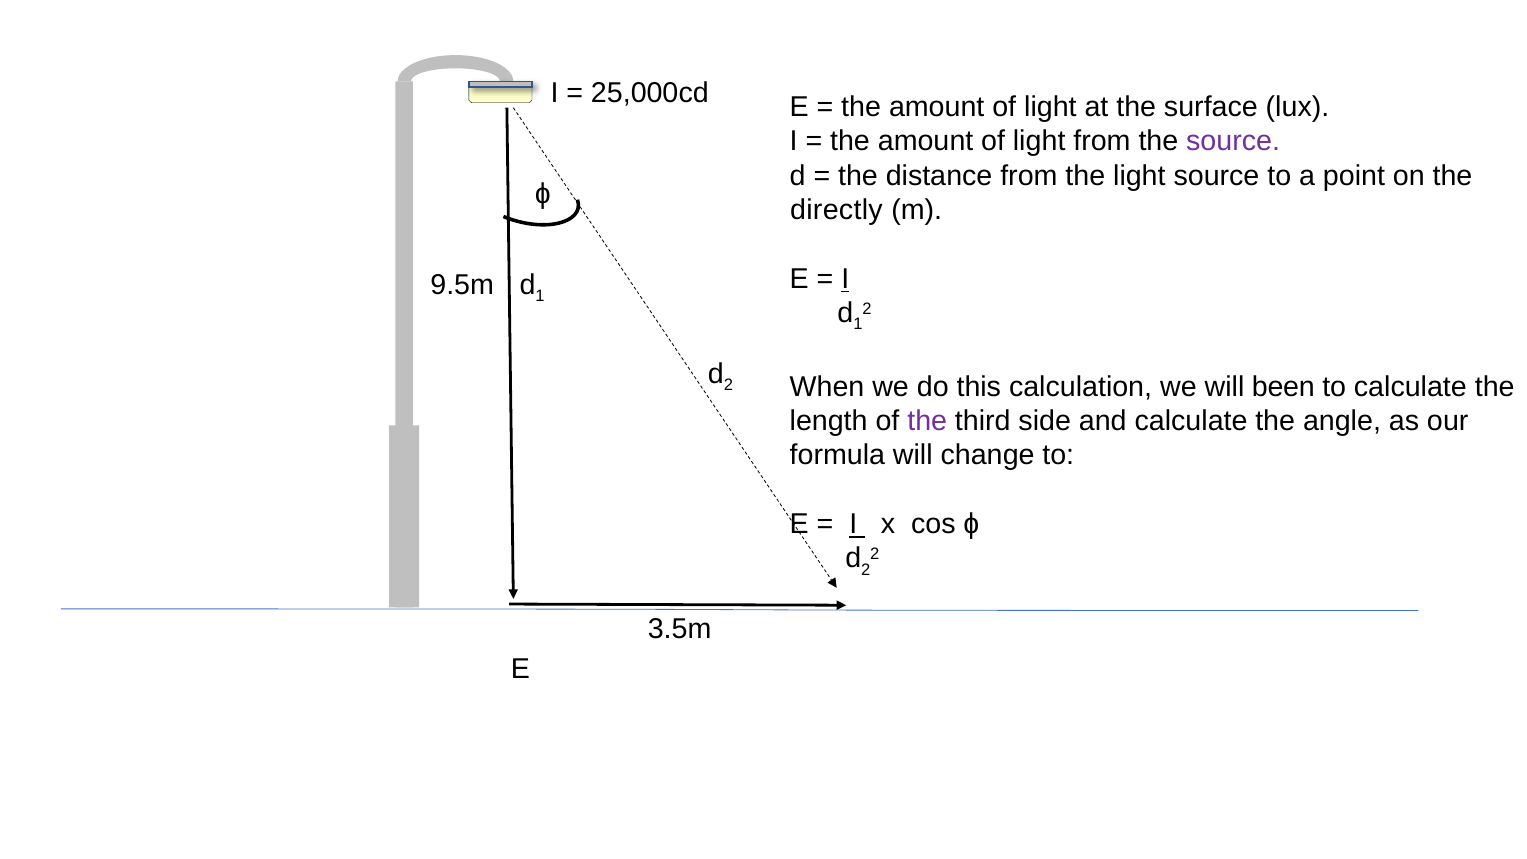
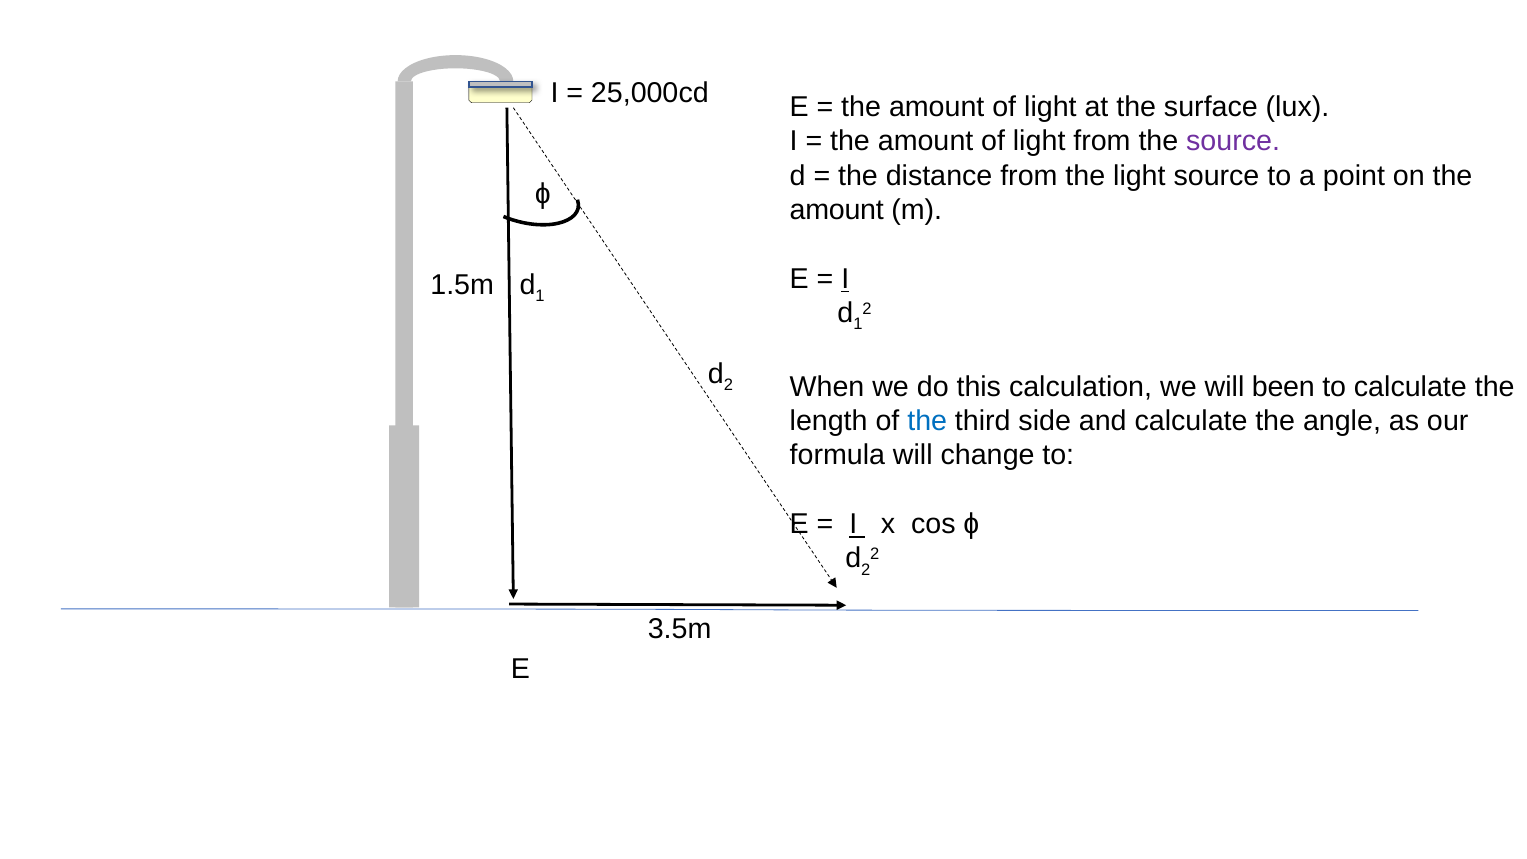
directly: directly -> amount (837, 210)
9.5m: 9.5m -> 1.5m (462, 285)
the colour: purple -> blue (927, 421)
